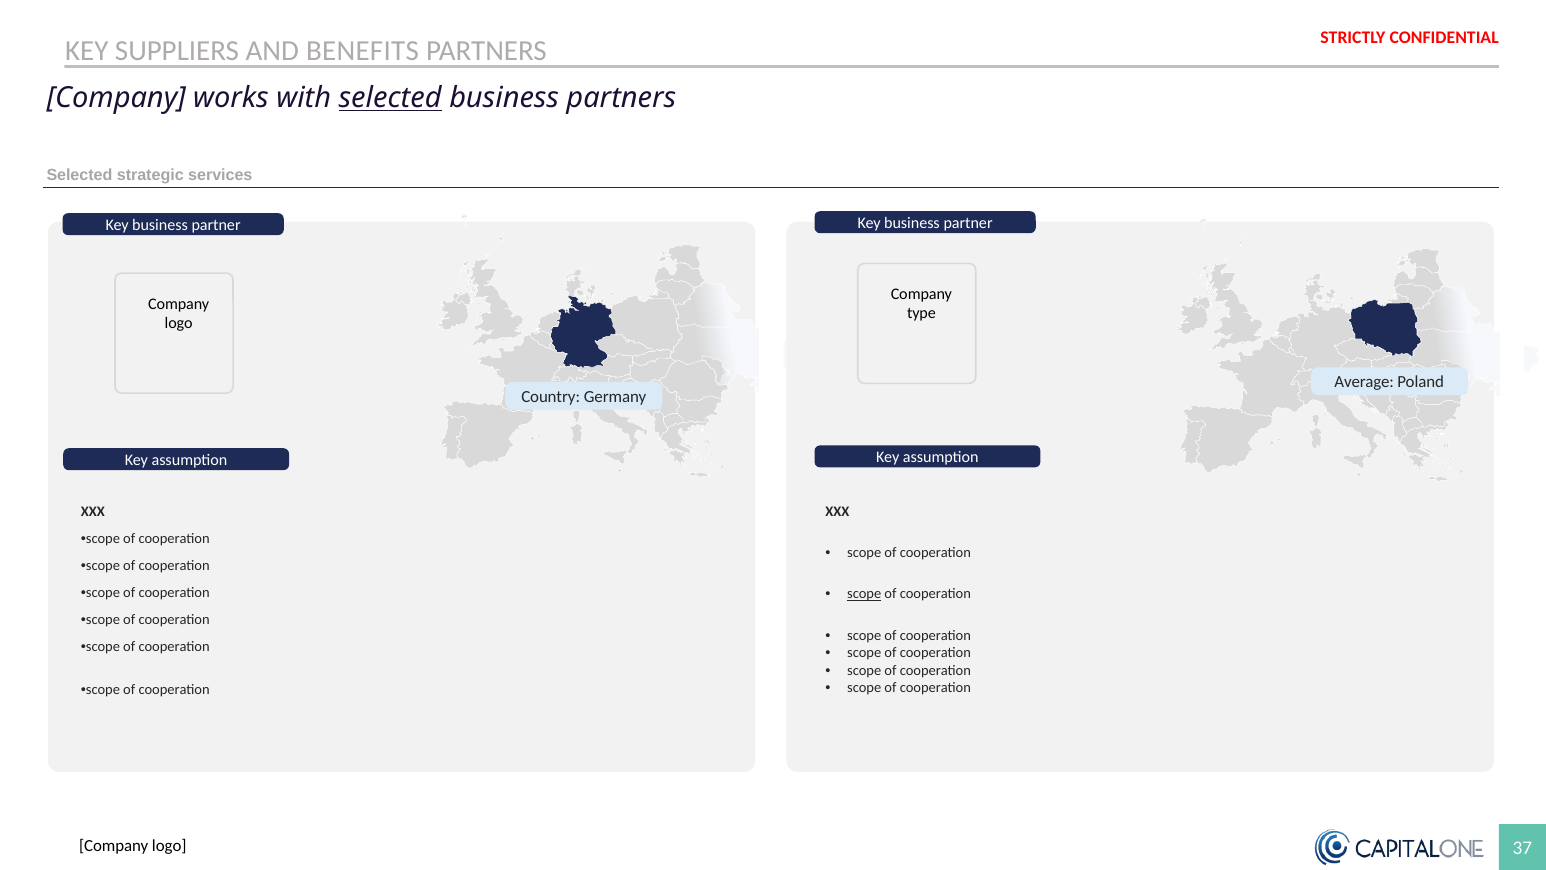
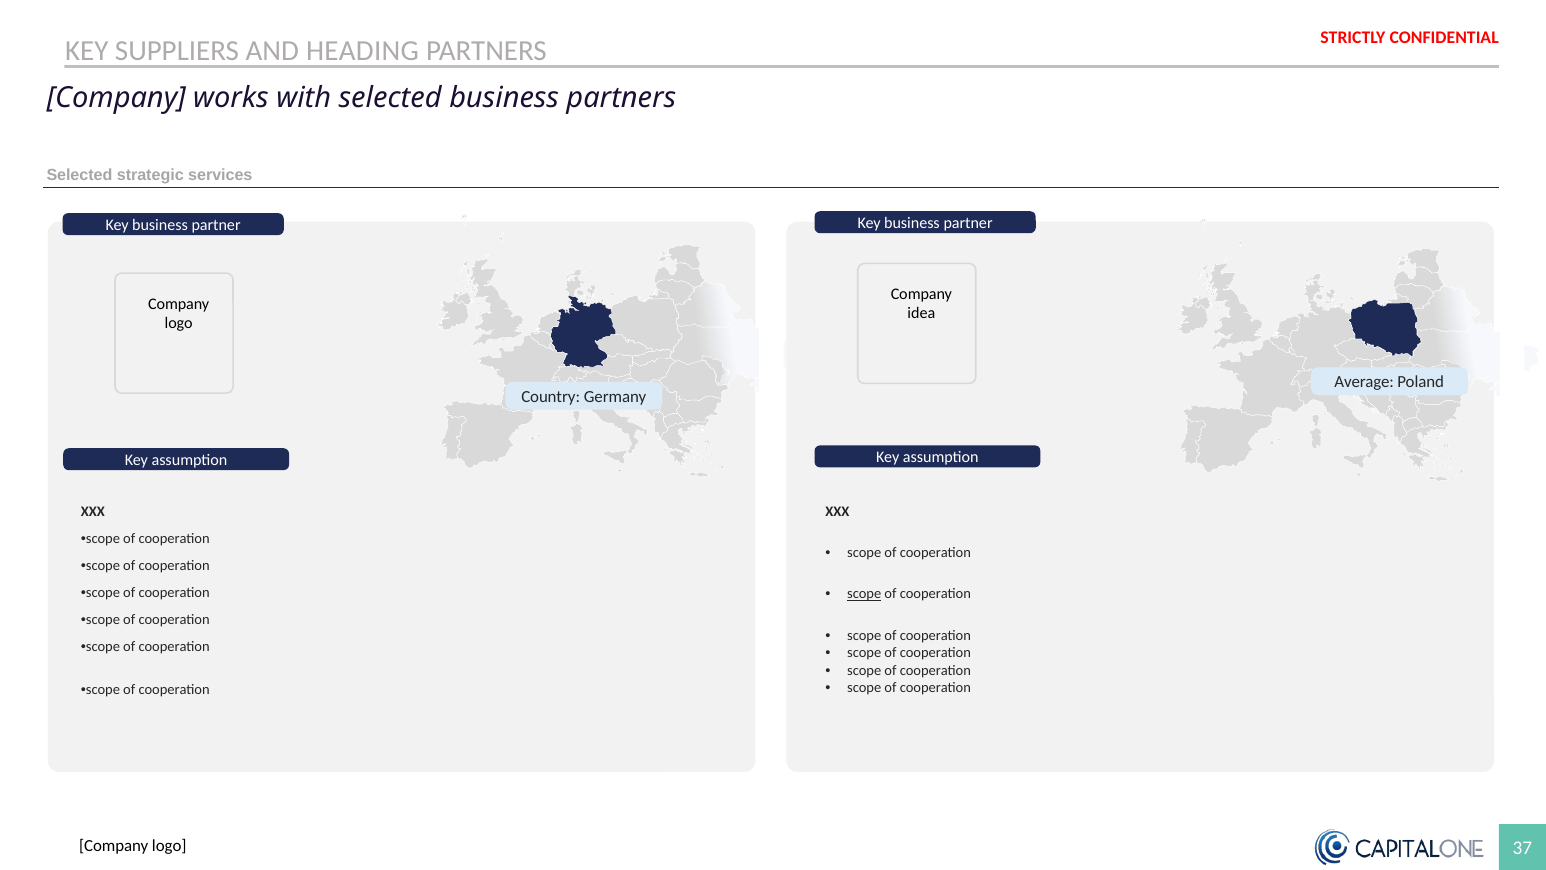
BENEFITS: BENEFITS -> HEADING (362, 51)
selected underline: present -> none (390, 98)
type: type -> idea (921, 313)
